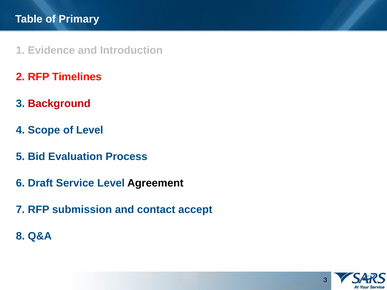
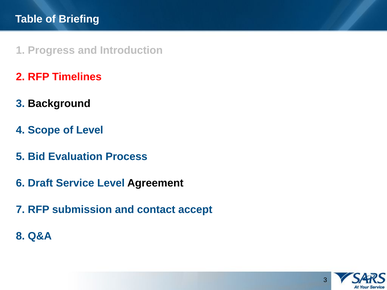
Primary: Primary -> Briefing (79, 19)
Evidence: Evidence -> Progress (51, 50)
Background colour: red -> black (59, 104)
